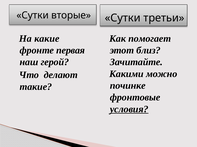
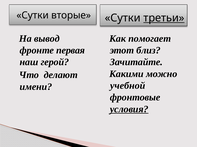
третьи underline: none -> present (164, 18)
какие: какие -> вывод (47, 39)
починке: починке -> учебной (128, 86)
такие: такие -> имени (36, 87)
